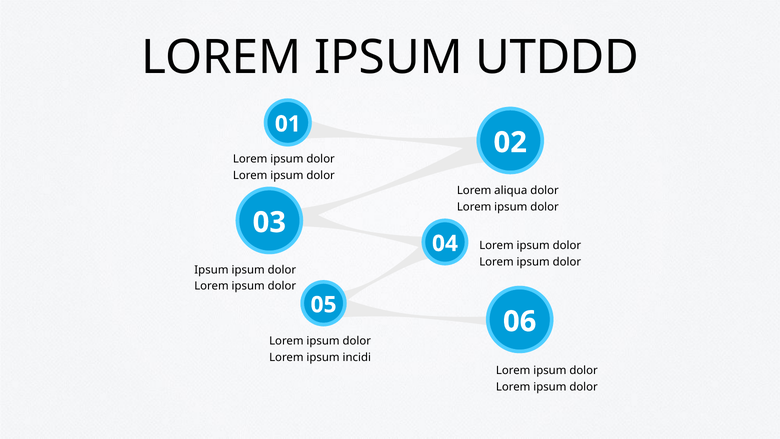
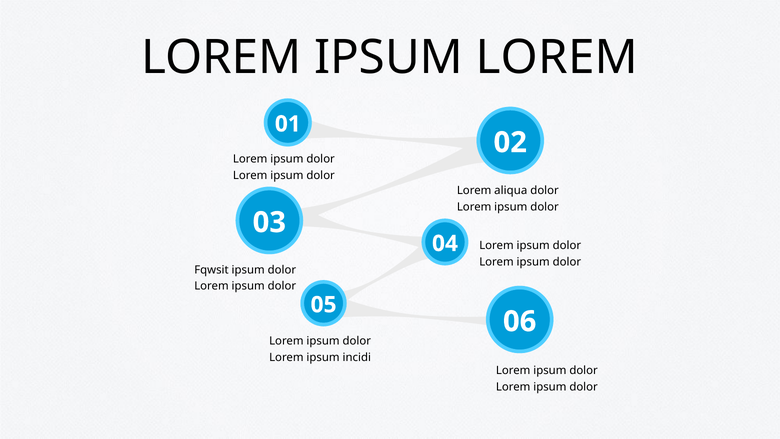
IPSUM UTDDD: UTDDD -> LOREM (557, 57)
Ipsum: Ipsum -> Fqwsit (211, 270)
